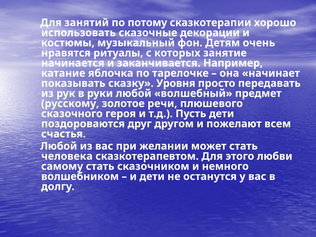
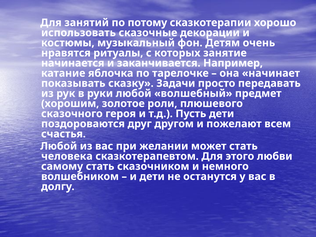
Уровня: Уровня -> Задачи (176, 83)
русскому: русскому -> хорошим (70, 104)
речи: речи -> роли (162, 104)
